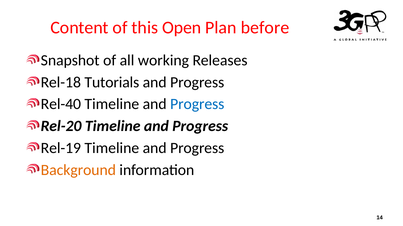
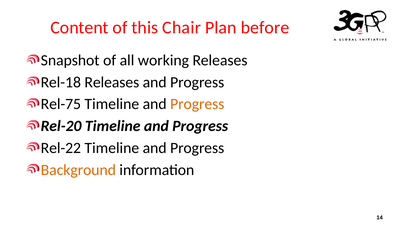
Open: Open -> Chair (182, 28)
Rel-18 Tutorials: Tutorials -> Releases (112, 83)
Rel-40: Rel-40 -> Rel-75 (61, 104)
Progress colour: blue -> orange (197, 104)
Rel-19: Rel-19 -> Rel-22 (61, 148)
